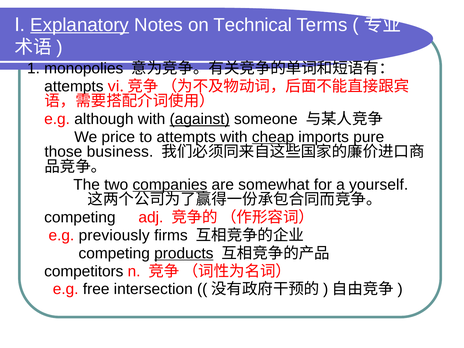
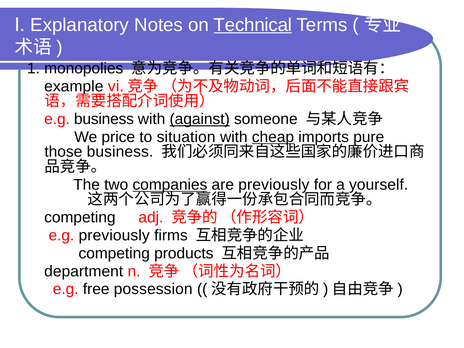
Explanatory underline: present -> none (80, 25)
Technical underline: none -> present (253, 25)
attempts: attempts -> example (74, 86)
e.g although: although -> business (104, 119)
to attempts: attempts -> situation (186, 137)
are somewhat: somewhat -> previously (274, 185)
products underline: present -> none (184, 253)
competitors: competitors -> department (84, 271)
intersection: intersection -> possession (153, 289)
